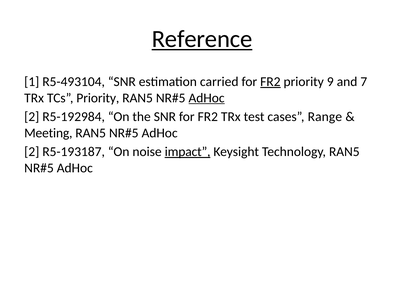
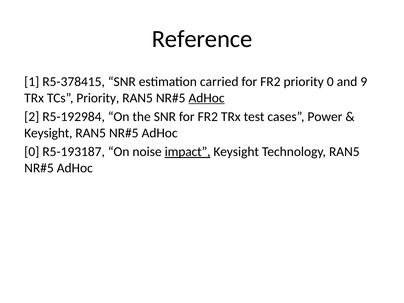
Reference underline: present -> none (202, 39)
R5-493104: R5-493104 -> R5-378415 (74, 82)
FR2 underline: present -> none (270, 82)
priority 9: 9 -> 0 (330, 82)
7: 7 -> 9 (364, 82)
Range: Range -> Power (325, 117)
Meeting: Meeting -> Keysight (48, 133)
2: 2 -> 0 (32, 152)
